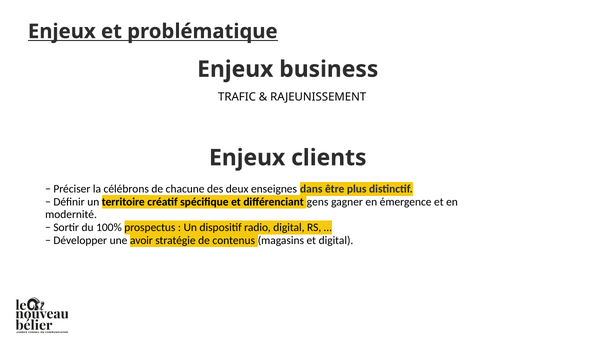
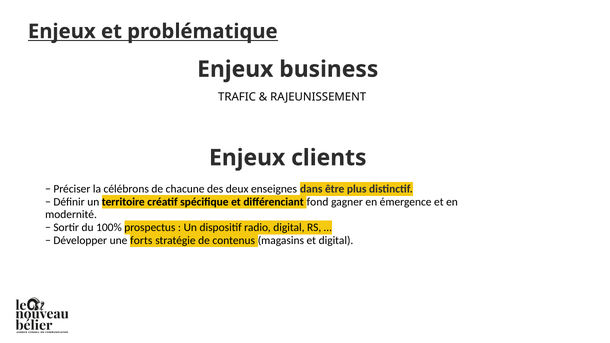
gens: gens -> fond (318, 202)
avoir: avoir -> forts (141, 240)
